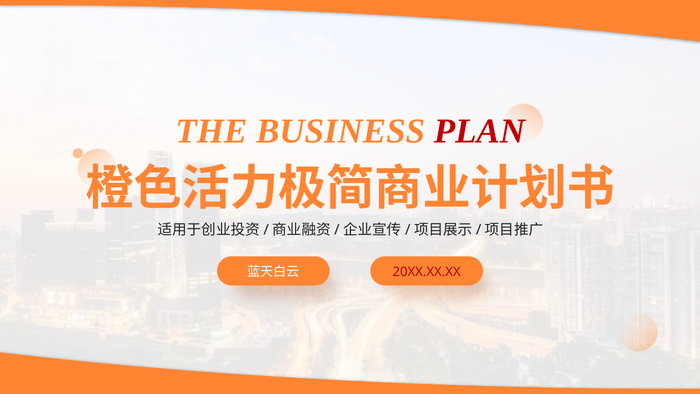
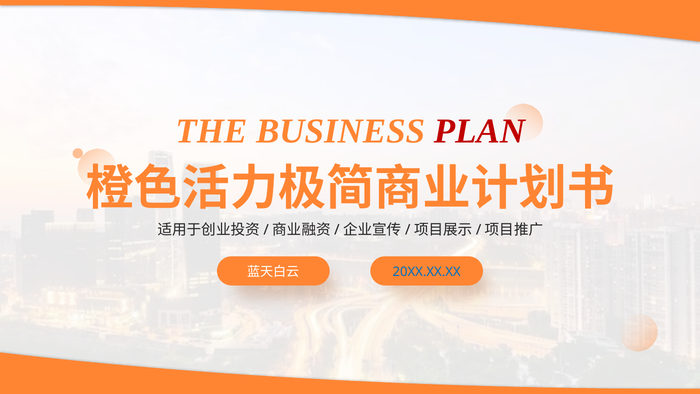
20XX.XX.XX colour: red -> blue (427, 272)
